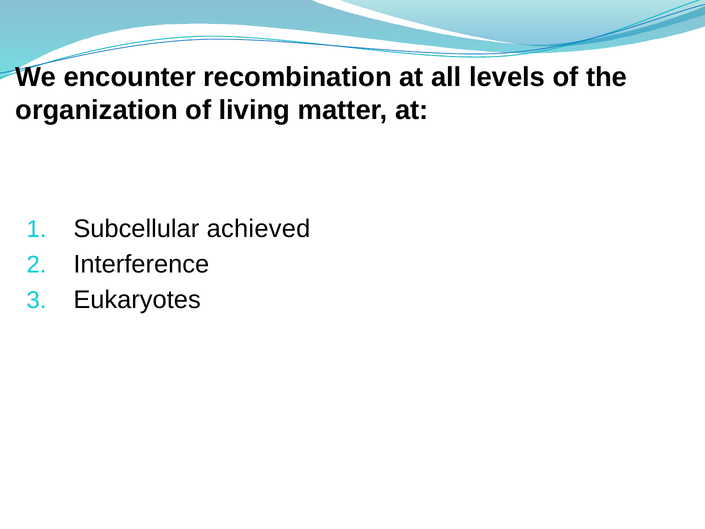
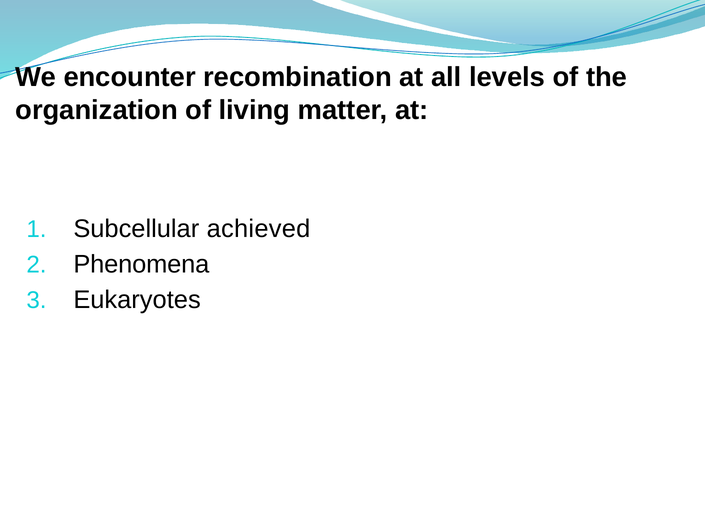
Interference: Interference -> Phenomena (141, 264)
